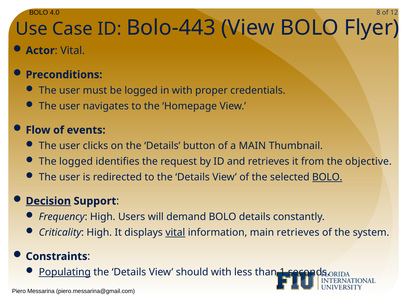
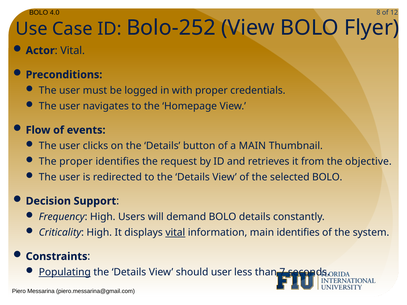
Bolo-443: Bolo-443 -> Bolo-252 (171, 28)
The logged: logged -> proper (76, 162)
BOLO underline: present -> none (327, 177)
Decision underline: present -> none (48, 201)
main retrieves: retrieves -> identifies (298, 233)
should with: with -> user (221, 273)
1: 1 -> 7 (282, 273)
